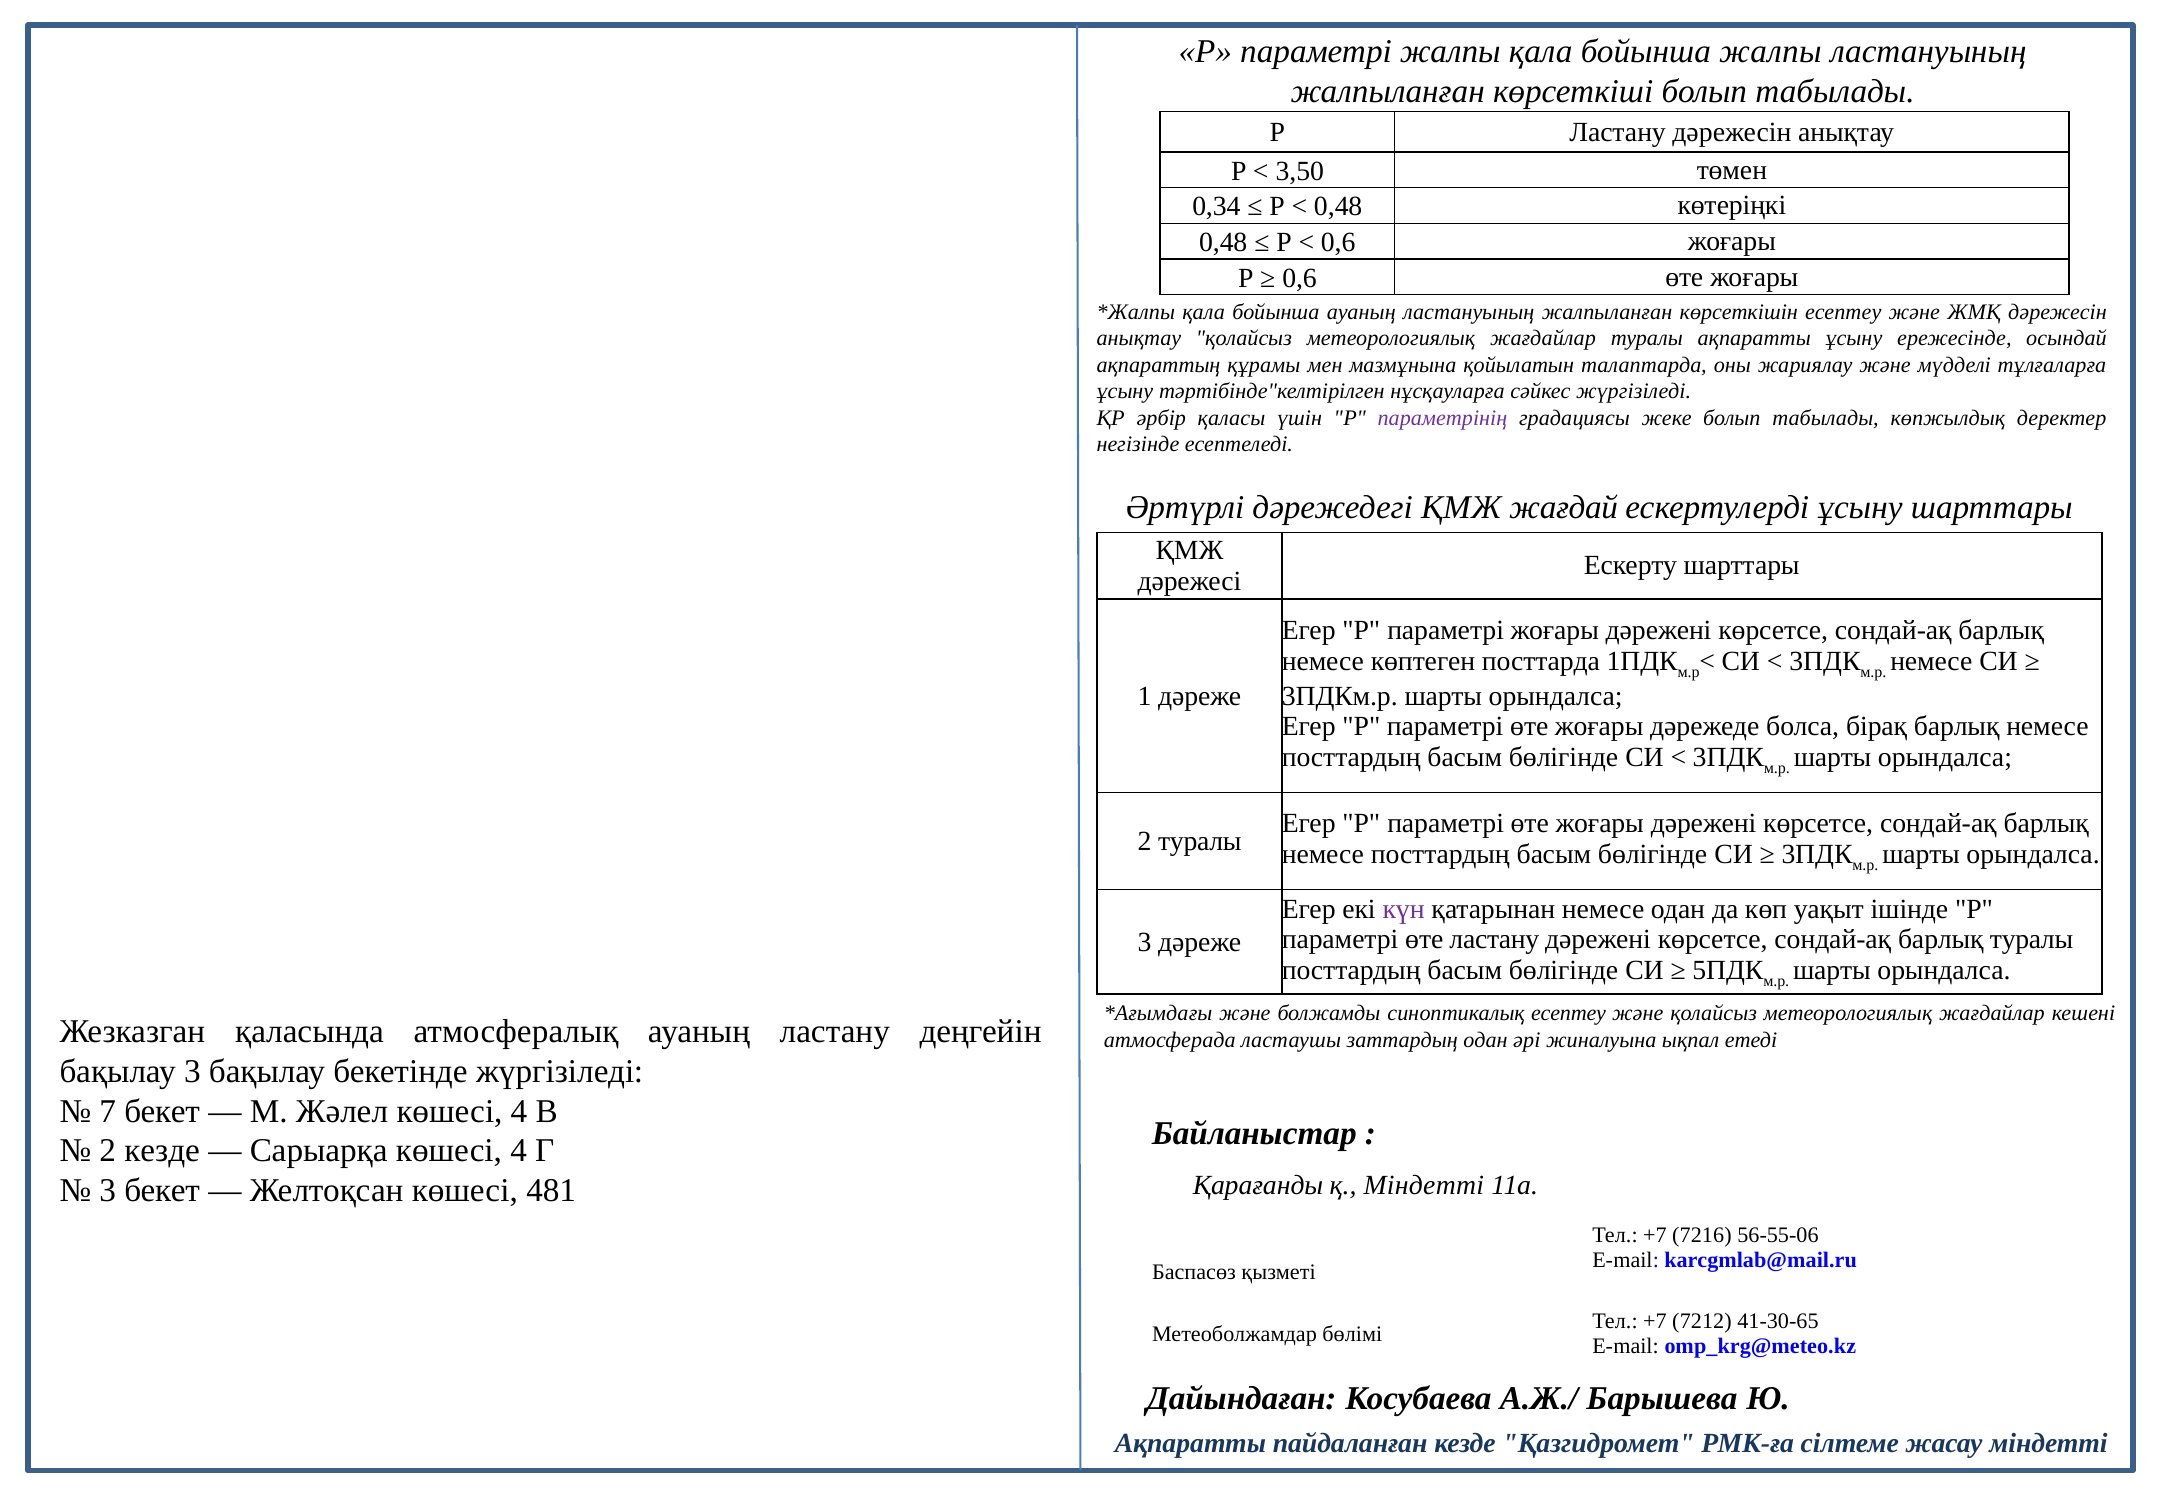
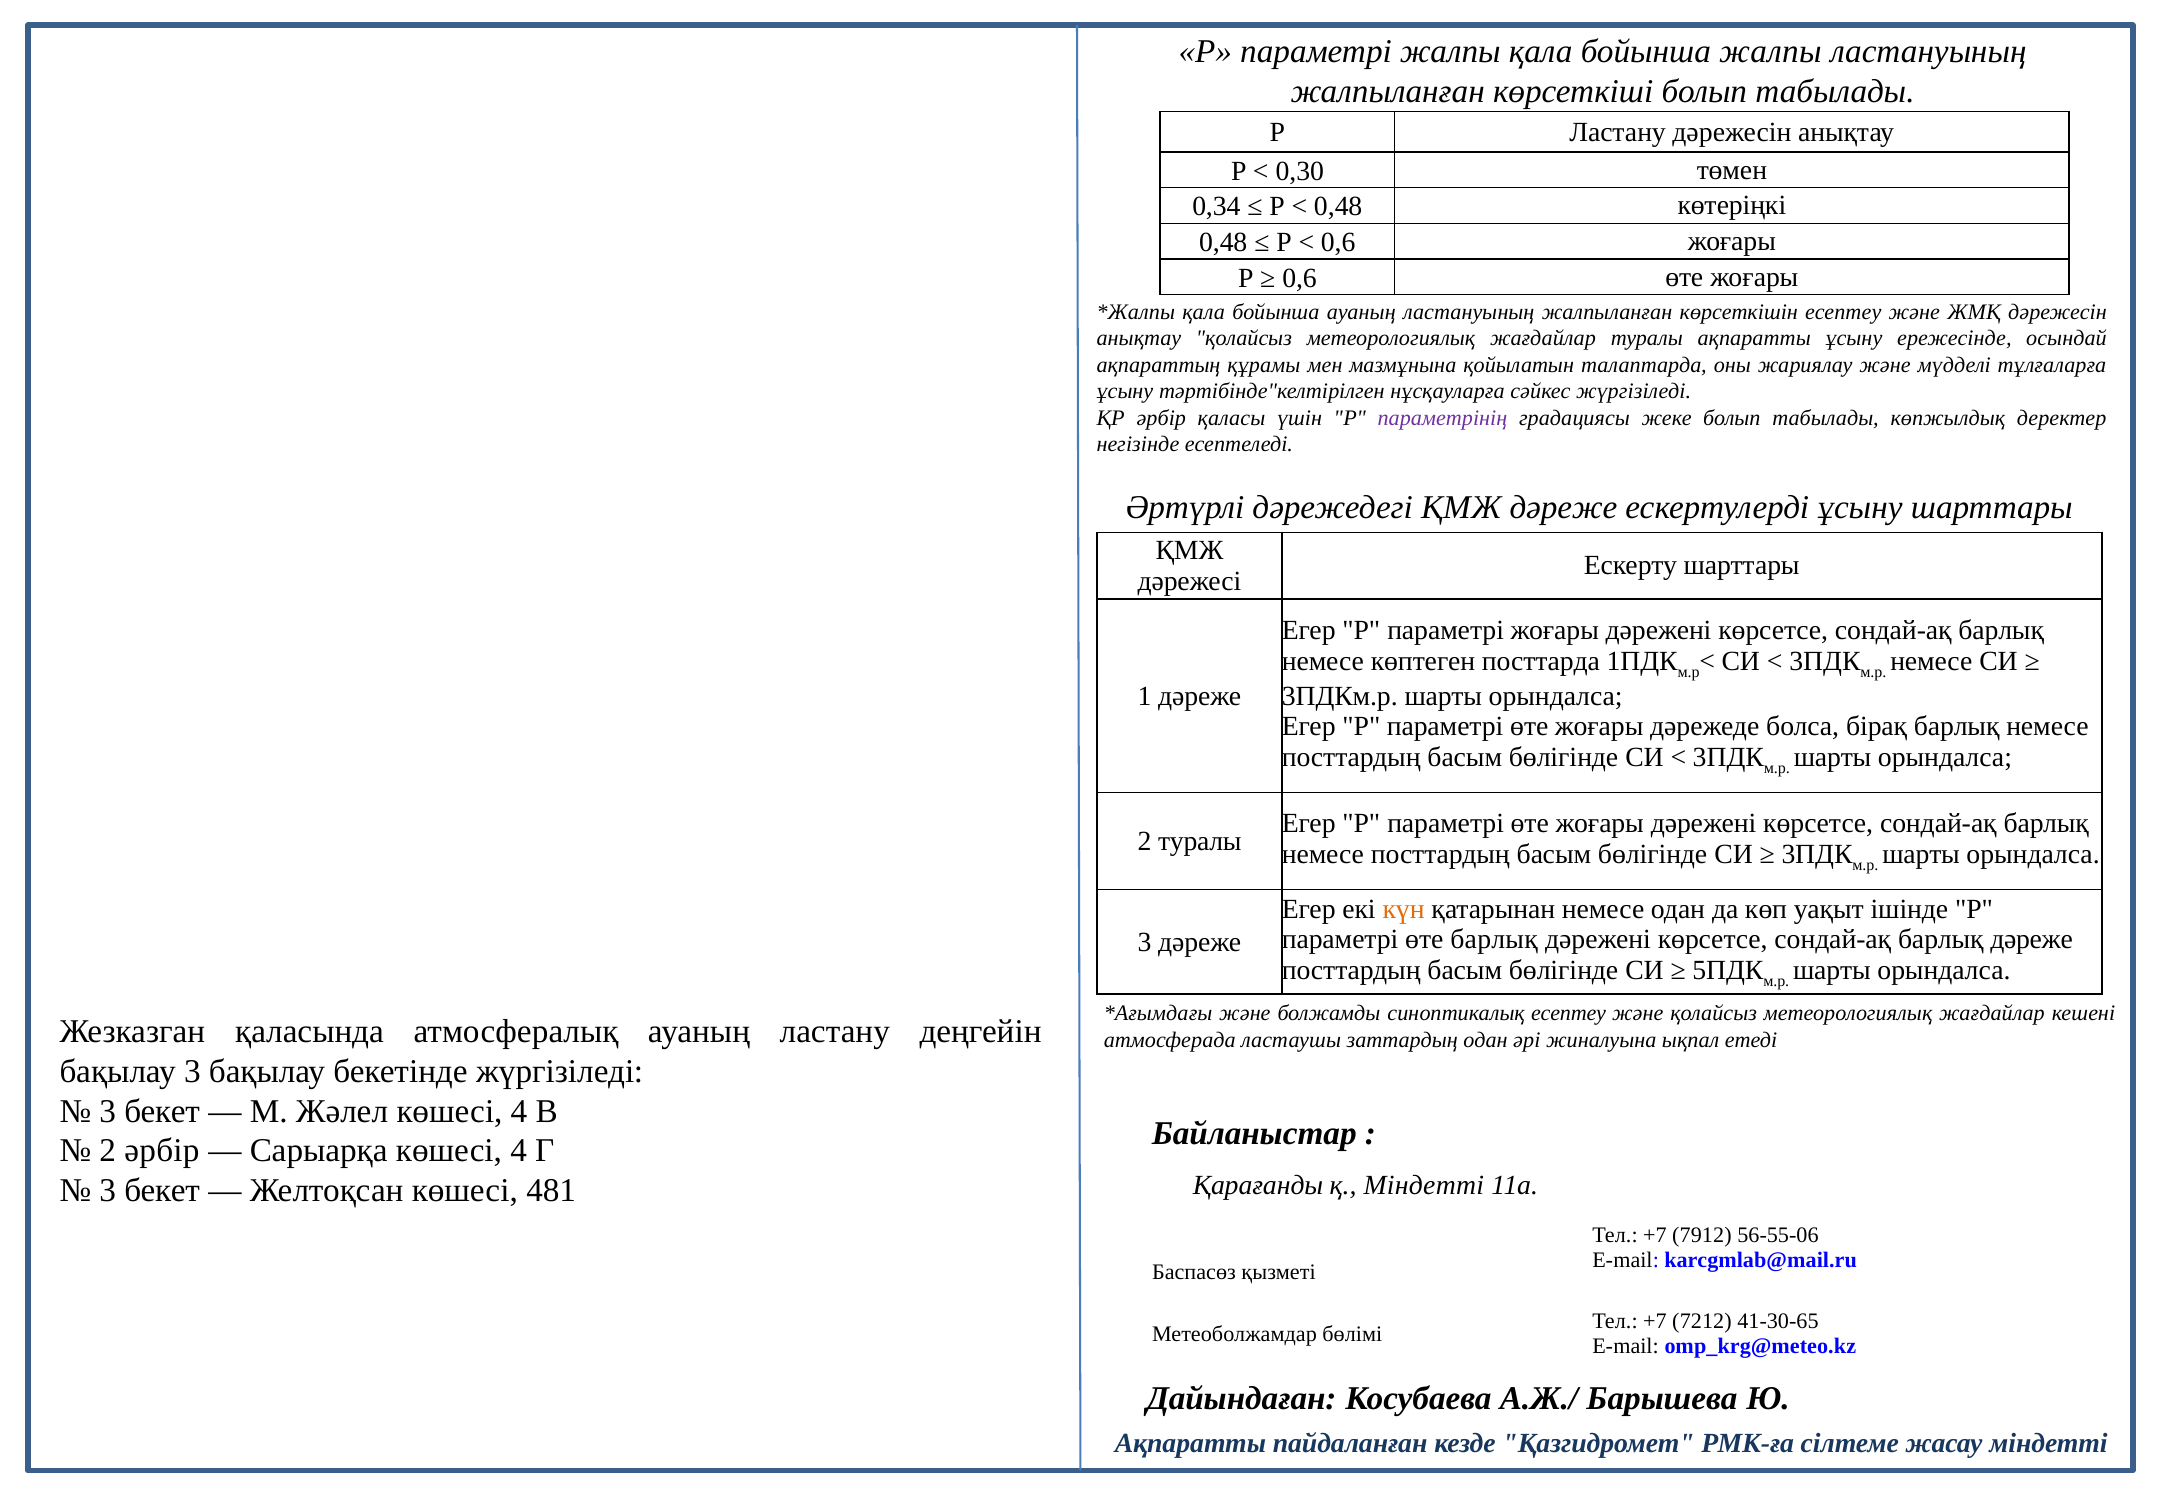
3,50: 3,50 -> 0,30 (1300, 171)
ҚМЖ жағдай: жағдай -> дәреже (1563, 508)
күн colour: purple -> orange (1404, 909)
өте ластану: ластану -> барлық (1494, 940)
барлық туралы: туралы -> дәреже (2032, 940)
7: 7 -> 3 (108, 1111)
2 кезде: кезде -> әрбір (162, 1151)
7216: 7216 -> 7912 (1702, 1235)
